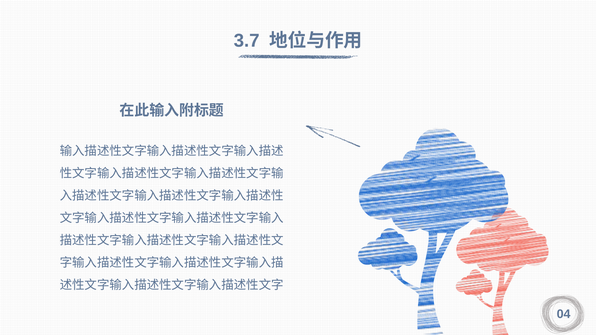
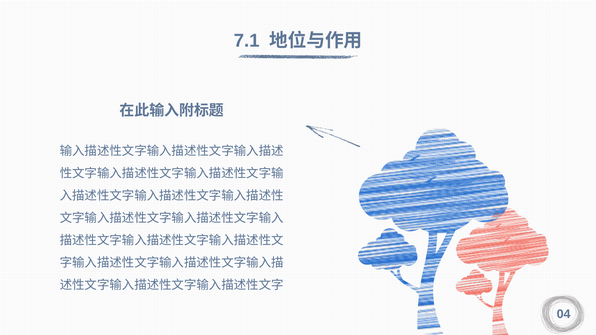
3.7: 3.7 -> 7.1 (247, 41)
